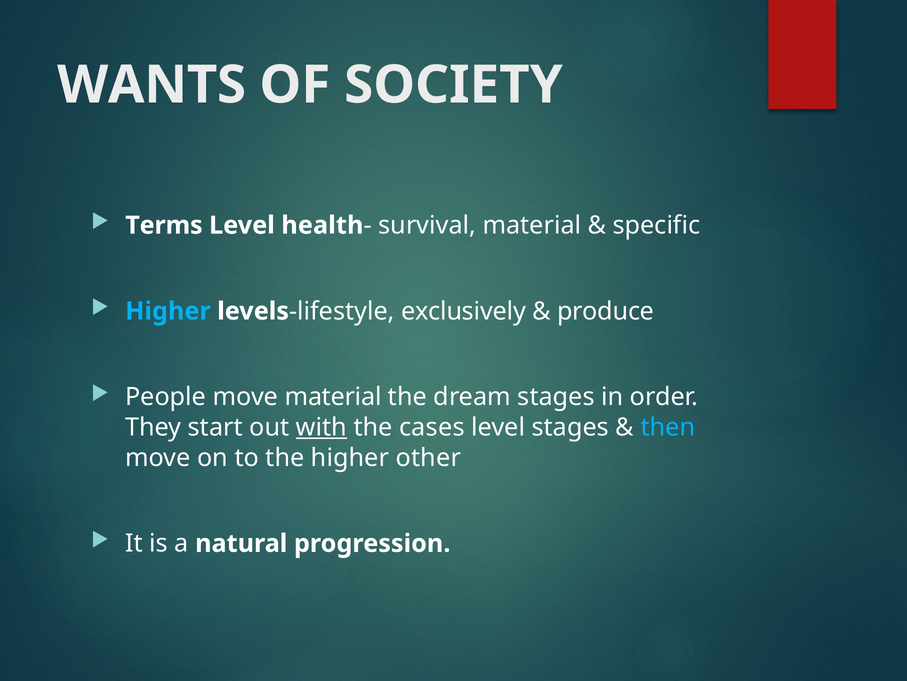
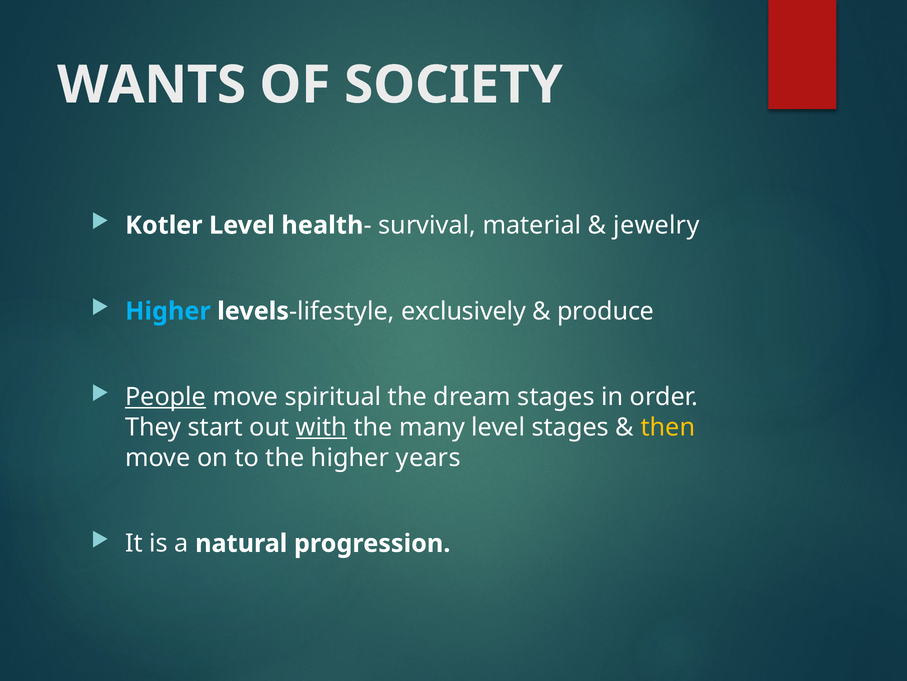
Terms: Terms -> Kotler (164, 225)
specific: specific -> jewelry (656, 225)
People underline: none -> present (166, 397)
move material: material -> spiritual (333, 397)
cases: cases -> many (432, 427)
then colour: light blue -> yellow (668, 427)
other: other -> years (428, 457)
